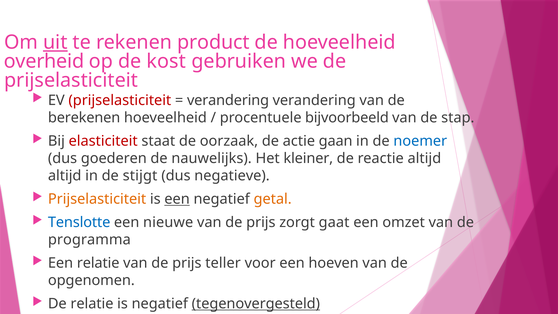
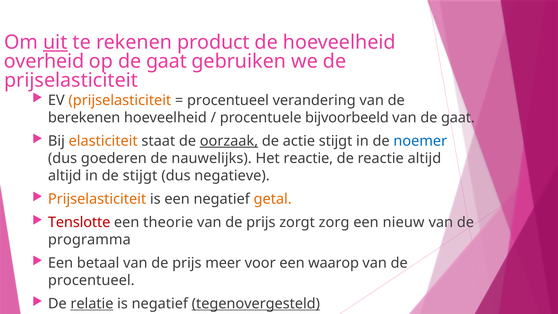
op de kost: kost -> gaat (166, 61)
prijselasticiteit colour: red -> orange (120, 100)
verandering: verandering -> procentueel (228, 100)
van de stap: stap -> gaat (458, 118)
elasticiteit colour: red -> orange (103, 141)
oorzaak underline: none -> present (229, 141)
actie gaan: gaan -> stijgt (336, 141)
Het kleiner: kleiner -> reactie (308, 158)
een underline: present -> none (177, 199)
Tenslotte colour: blue -> red (79, 222)
nieuwe: nieuwe -> theorie (168, 222)
gaat: gaat -> zorg (334, 222)
omzet: omzet -> nieuw (404, 222)
Een relatie: relatie -> betaal (98, 263)
teller: teller -> meer (223, 263)
hoeven: hoeven -> waarop (334, 263)
opgenomen: opgenomen -> procentueel (91, 280)
relatie underline: none -> present (92, 304)
